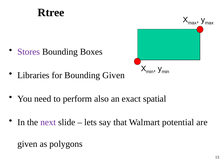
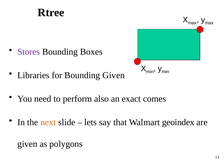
spatial: spatial -> comes (155, 99)
next colour: purple -> orange (48, 122)
potential: potential -> geoindex (178, 122)
